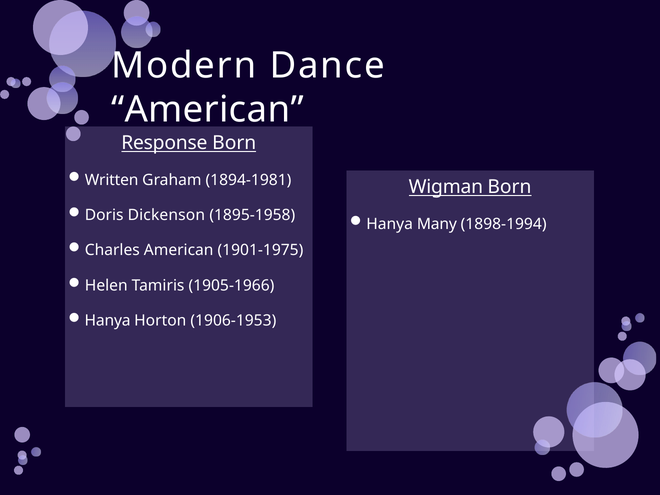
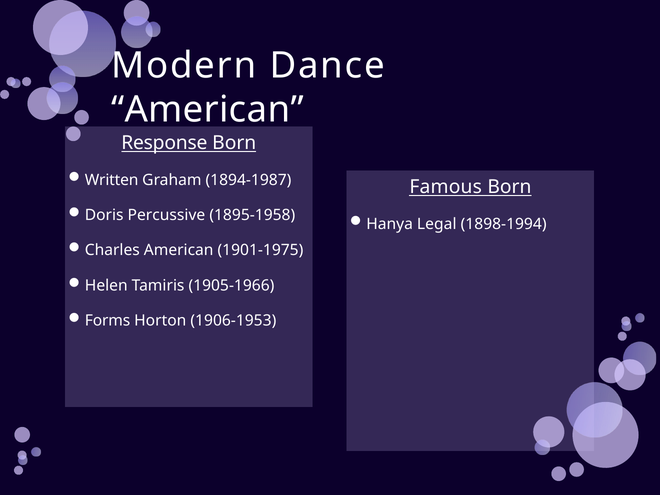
1894-1981: 1894-1981 -> 1894-1987 (248, 180)
Wigman: Wigman -> Famous (446, 187)
Dickenson: Dickenson -> Percussive (166, 215)
Many: Many -> Legal (437, 224)
Hanya: Hanya -> Forms (108, 321)
